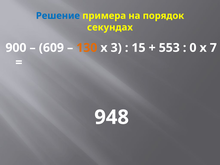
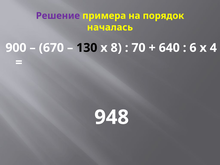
Решение colour: blue -> purple (58, 16)
секундах: секундах -> началась (110, 27)
609: 609 -> 670 (51, 48)
130 colour: orange -> black (87, 48)
3: 3 -> 8 (116, 48)
15: 15 -> 70 (138, 48)
553: 553 -> 640 (169, 48)
0: 0 -> 6 (193, 48)
7: 7 -> 4 (213, 48)
